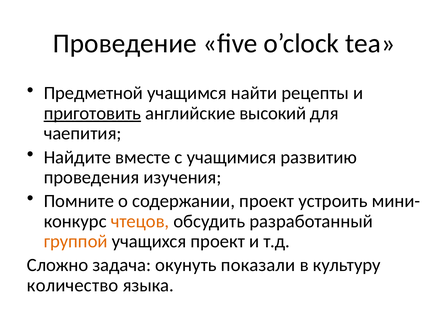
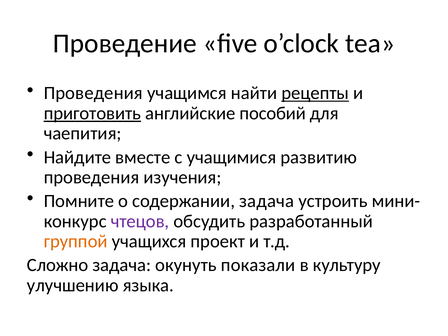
Предметной: Предметной -> Проведения (93, 93)
рецепты underline: none -> present (315, 93)
высокий: высокий -> пособий (273, 113)
содержании проект: проект -> задача (267, 201)
чтецов colour: orange -> purple (140, 221)
количество: количество -> улучшению (73, 285)
